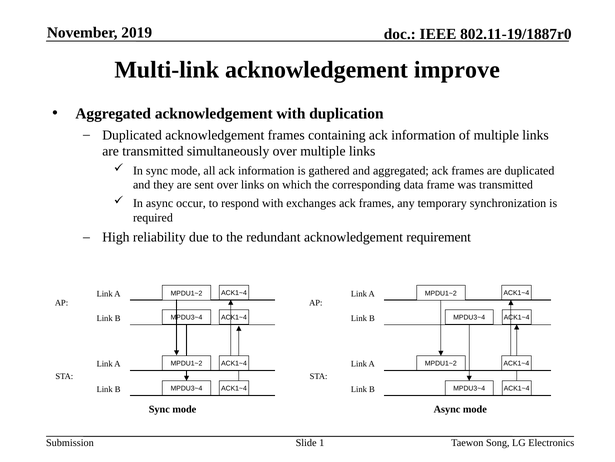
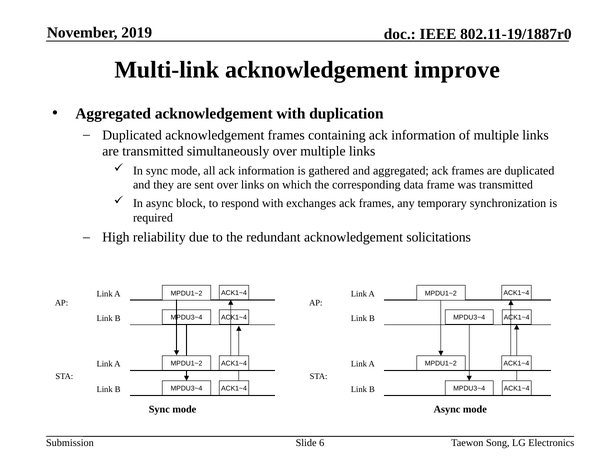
occur: occur -> block (191, 203)
requirement: requirement -> solicitations (439, 237)
1: 1 -> 6 (322, 442)
